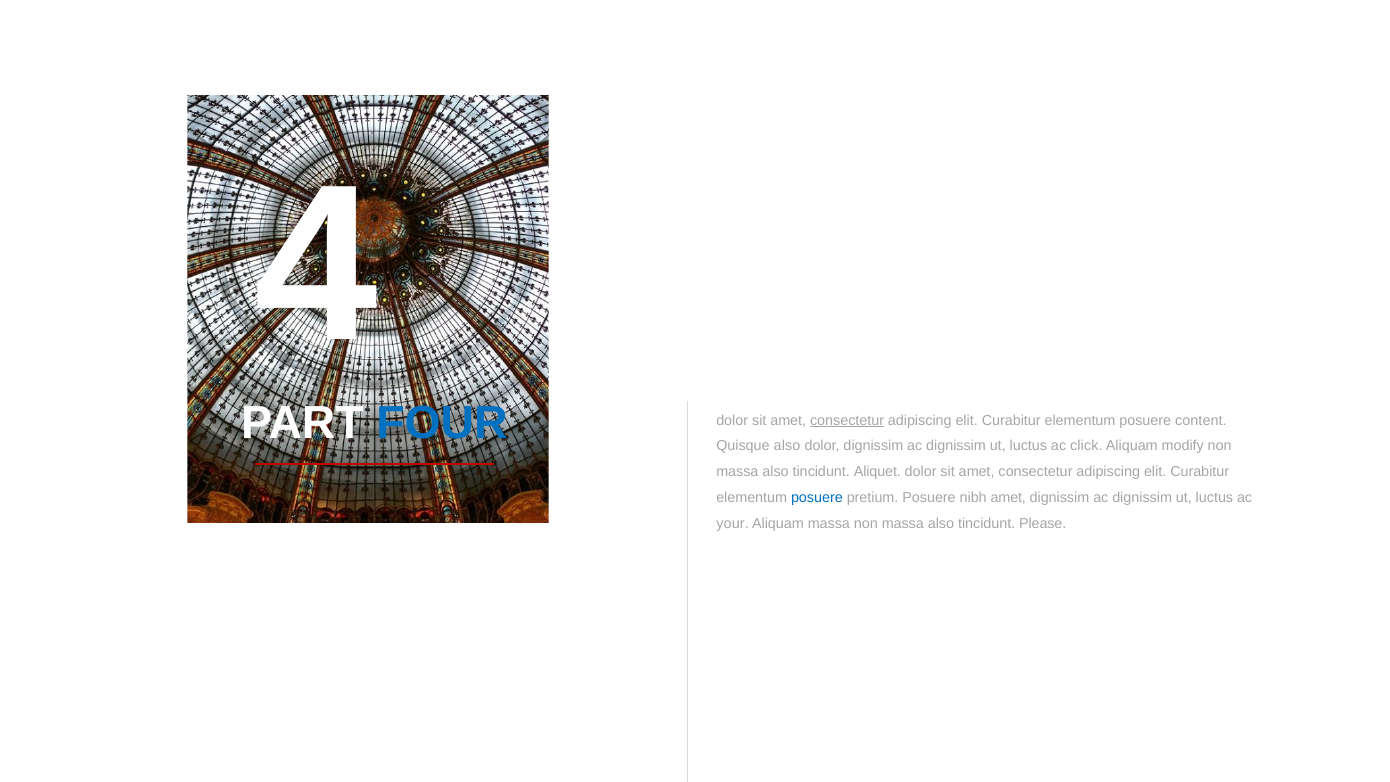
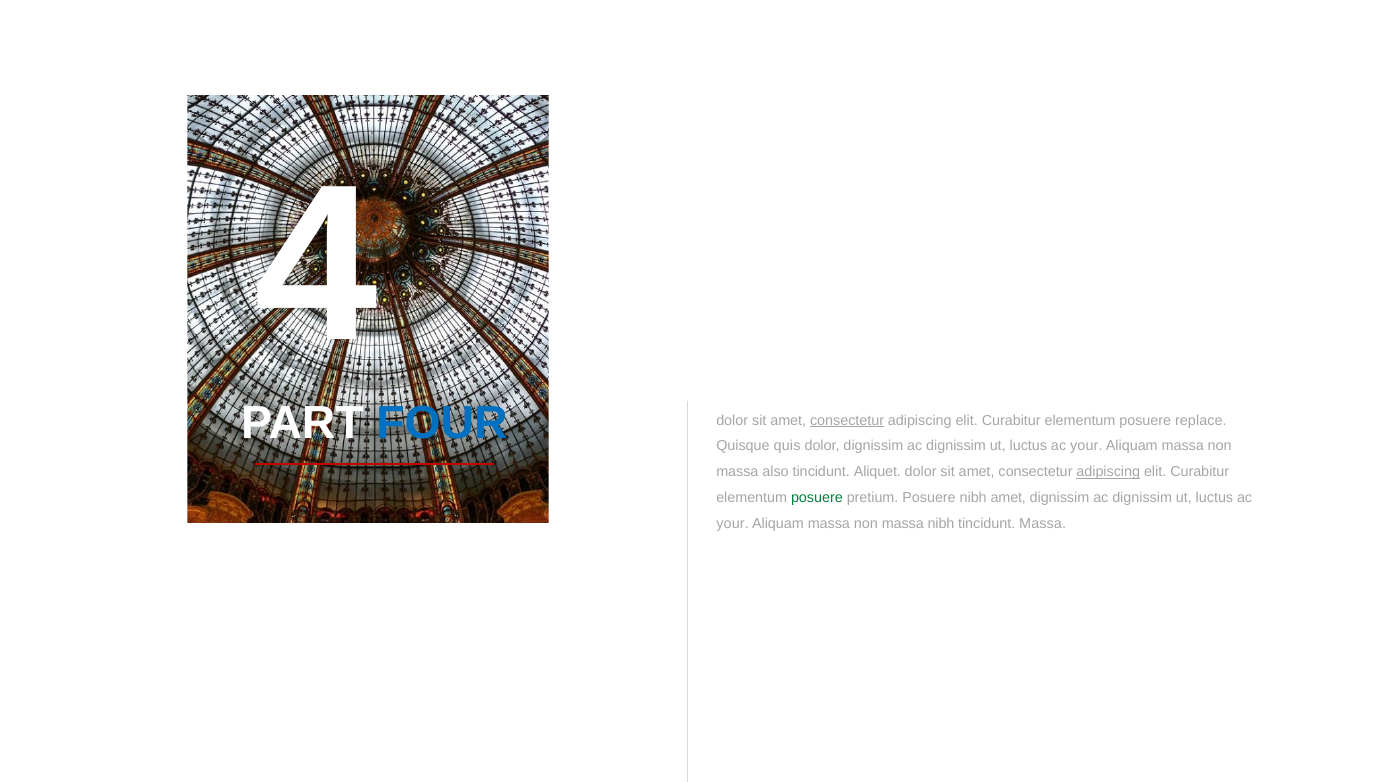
content: content -> replace (1201, 420)
Quisque also: also -> quis (787, 446)
click: click -> your (1086, 446)
modify: modify -> massa (1183, 446)
adipiscing underline: none -> present (1108, 472)
posuere colour: blue -> green (817, 498)
also: also -> nibh (941, 524)
tincidunt Please: Please -> Massa (1043, 524)
